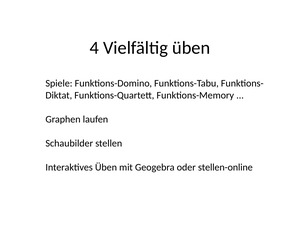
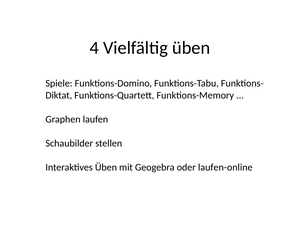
stellen-online: stellen-online -> laufen-online (225, 167)
